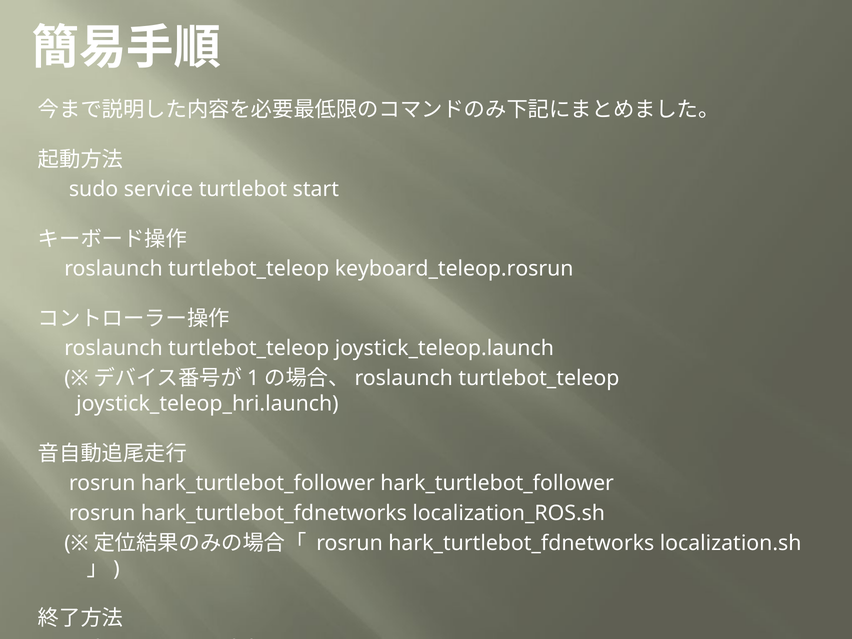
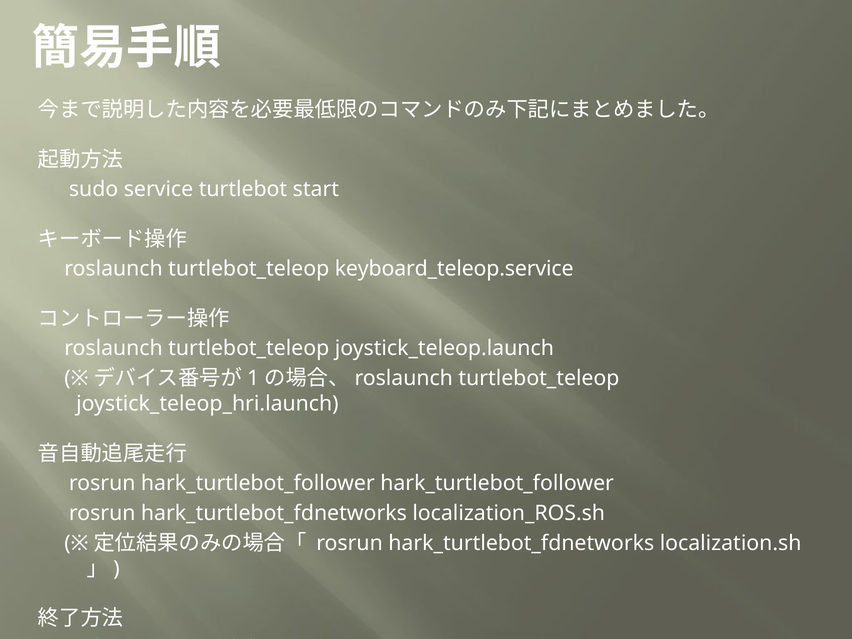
keyboard_teleop.rosrun: keyboard_teleop.rosrun -> keyboard_teleop.service (454, 269)
